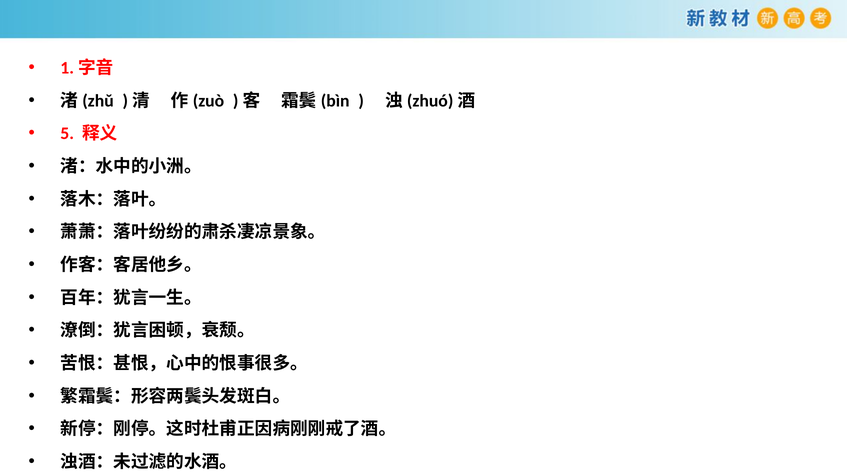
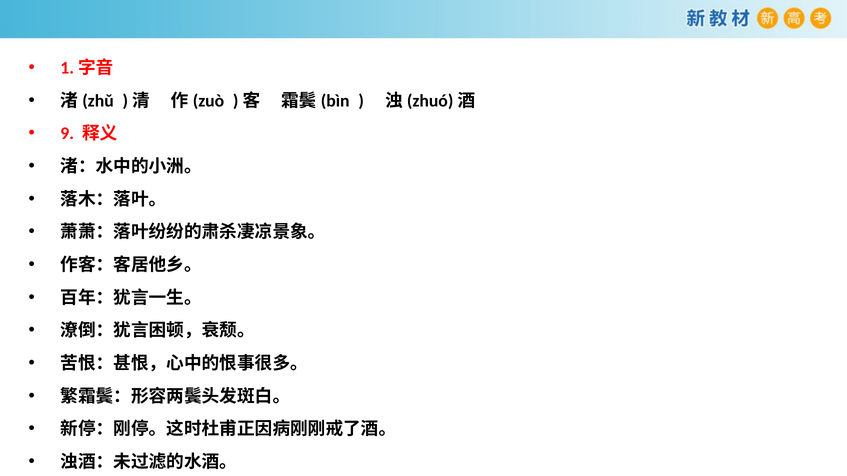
5: 5 -> 9 (67, 134)
